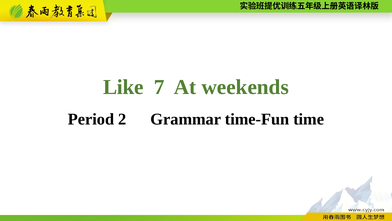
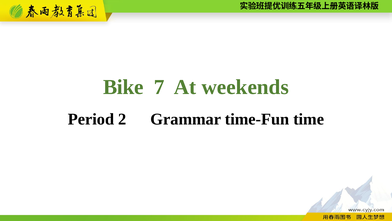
Like: Like -> Bike (123, 87)
